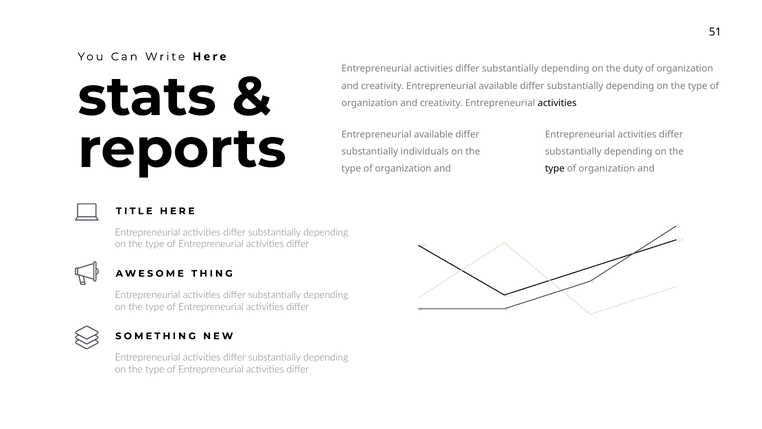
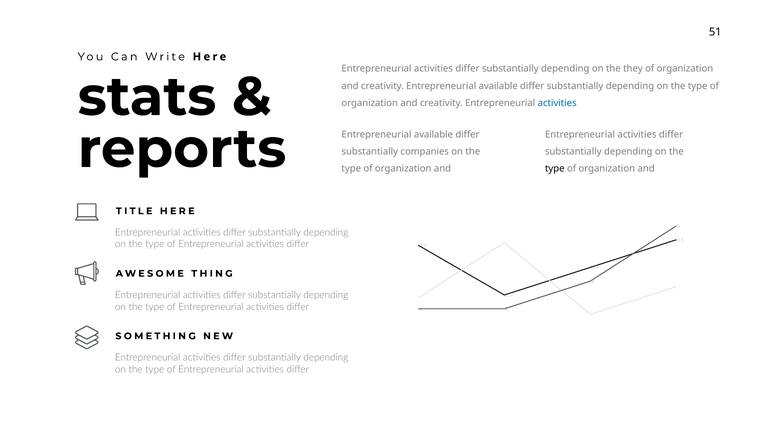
duty: duty -> they (633, 69)
activities colour: black -> blue (557, 103)
individuals: individuals -> companies (425, 152)
